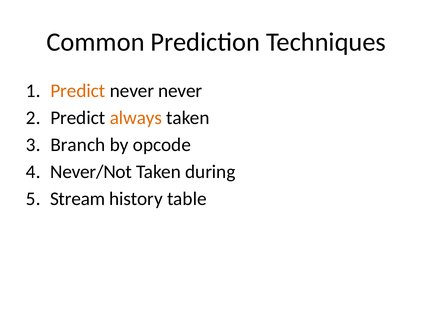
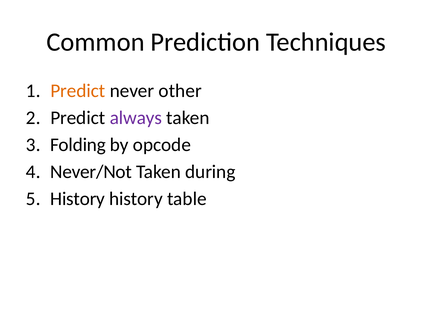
never never: never -> other (180, 91)
always colour: orange -> purple (136, 118)
Branch: Branch -> Folding (78, 145)
Stream: Stream -> History (78, 199)
